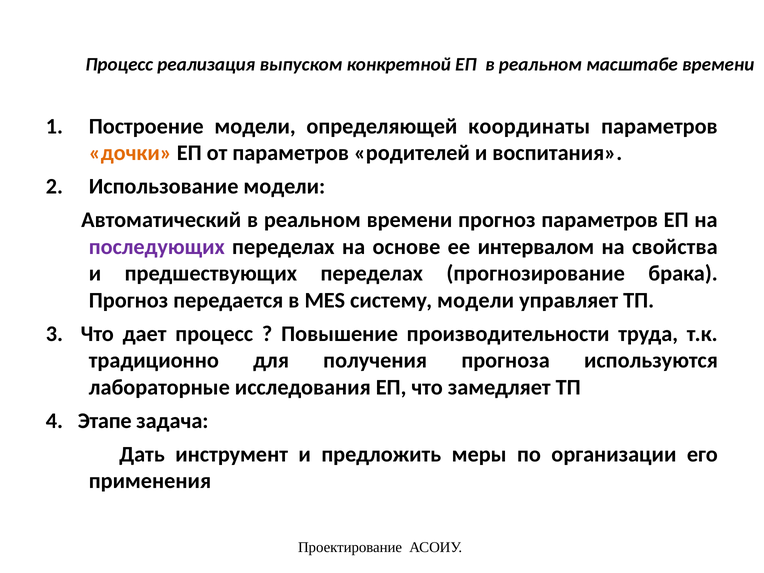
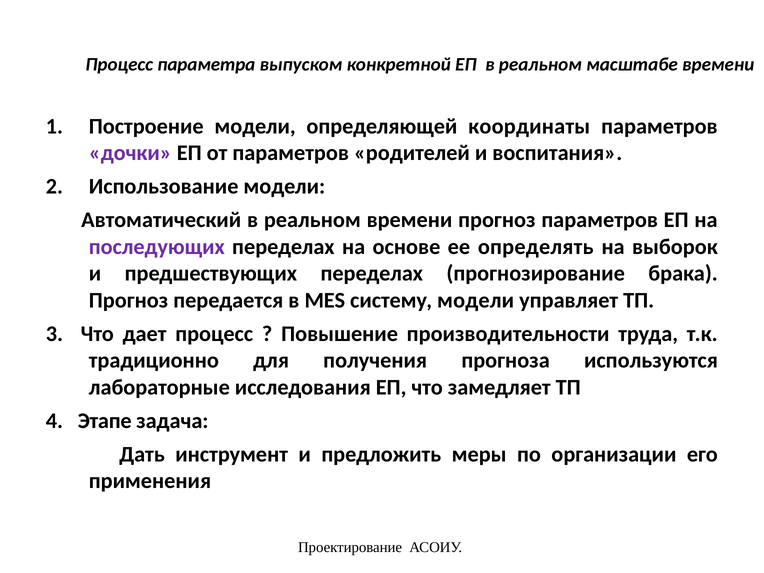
реализация: реализация -> параметра (206, 64)
дочки colour: orange -> purple (130, 153)
интервалом: интервалом -> определять (536, 247)
свойства: свойства -> выборок (675, 247)
